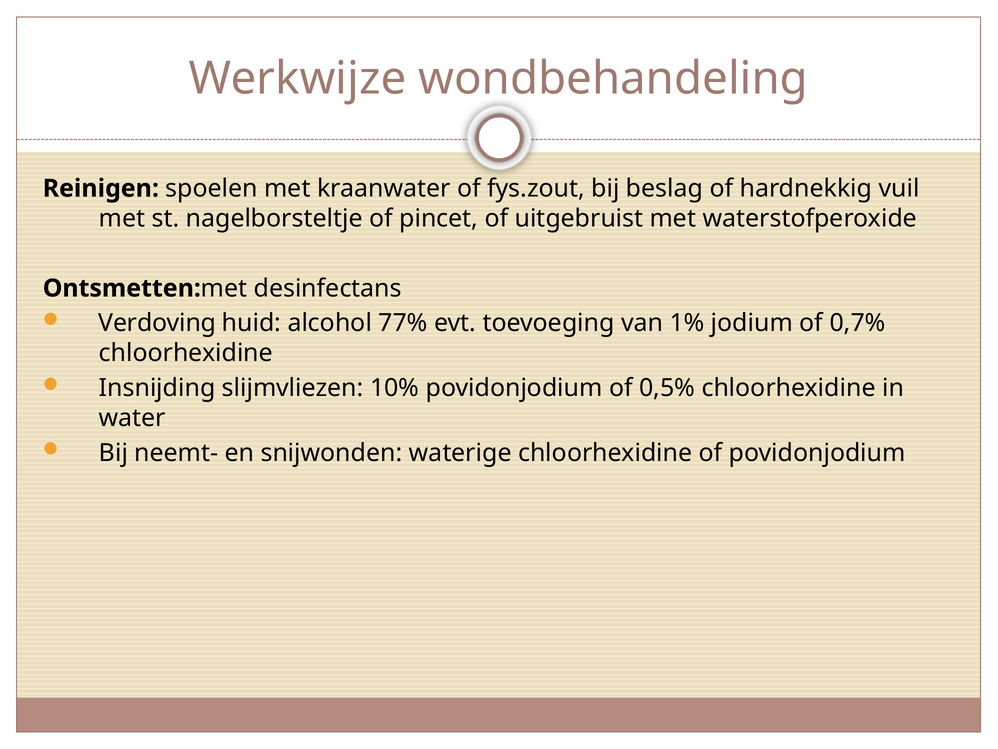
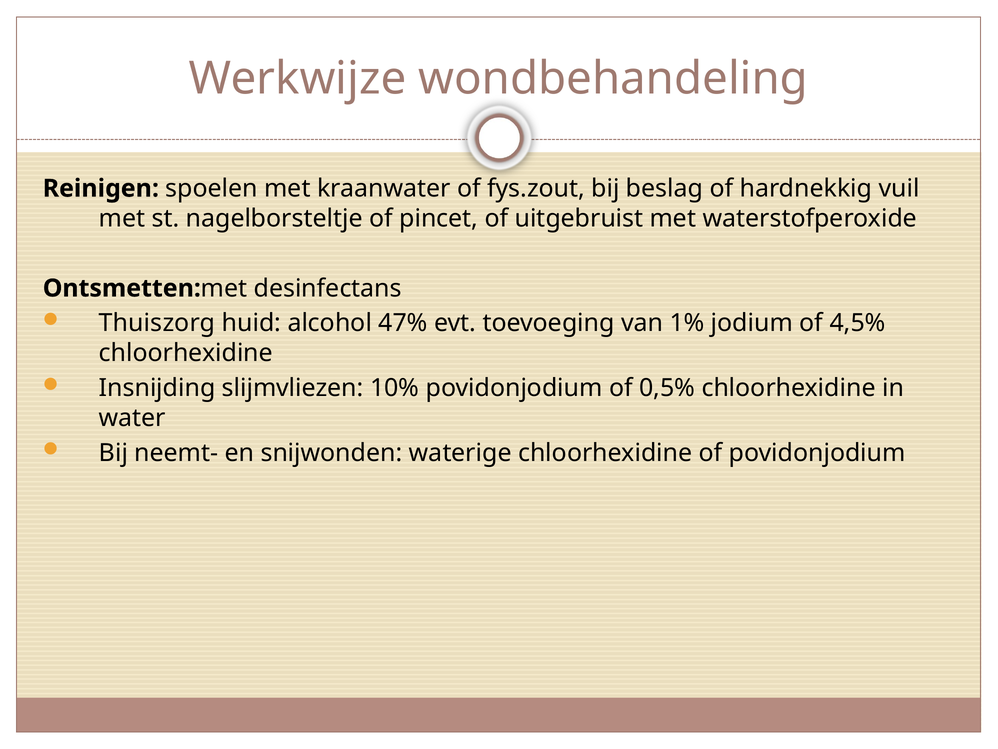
Verdoving: Verdoving -> Thuiszorg (157, 323)
77%: 77% -> 47% (403, 323)
0,7%: 0,7% -> 4,5% (858, 323)
